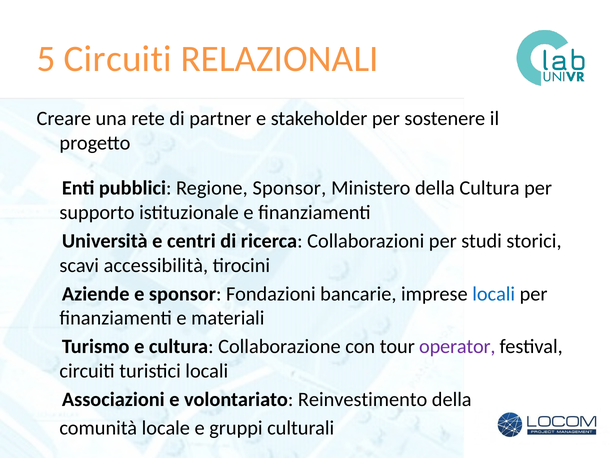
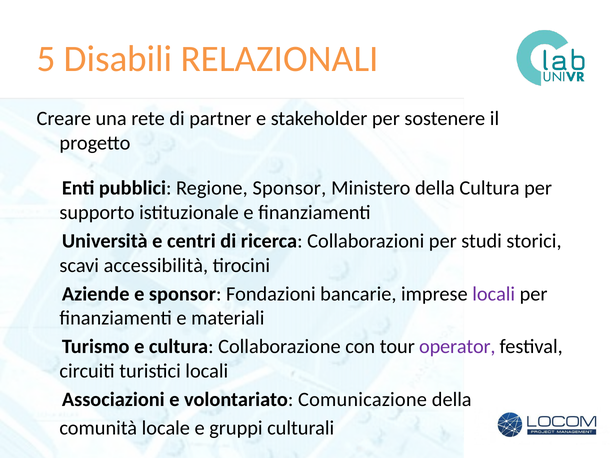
5 Circuiti: Circuiti -> Disabili (118, 59)
locali colour: blue -> purple (494, 294)
Reinvestimento: Reinvestimento -> Comunicazione (363, 399)
